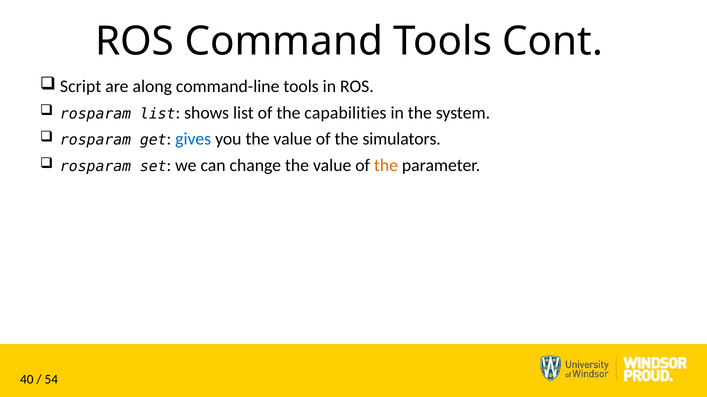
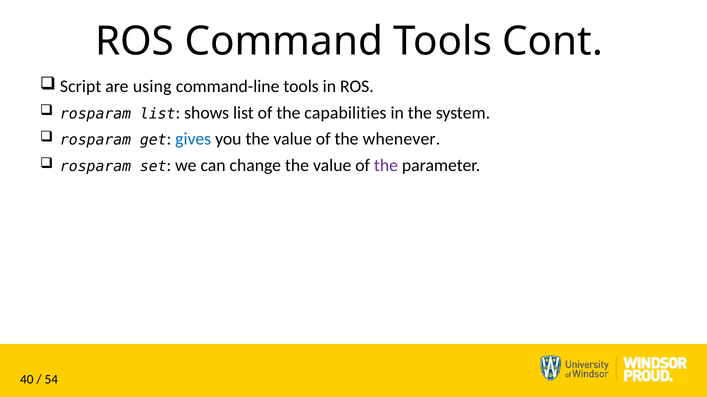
along: along -> using (152, 86)
simulators: simulators -> whenever (402, 139)
the colour: orange -> purple (386, 166)
